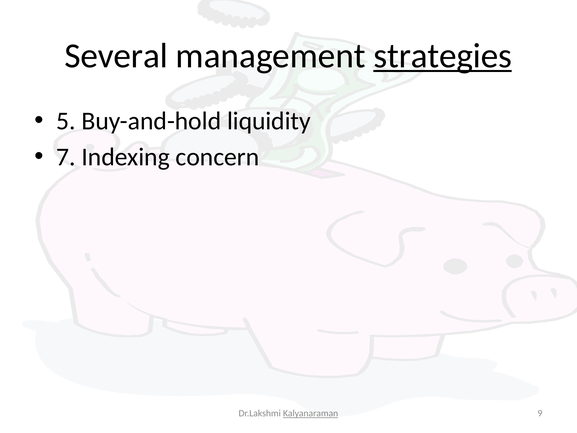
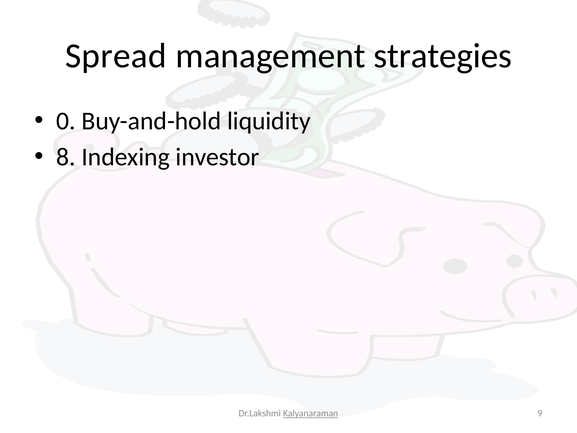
Several: Several -> Spread (116, 56)
strategies underline: present -> none (443, 56)
5: 5 -> 0 (66, 121)
7: 7 -> 8 (66, 157)
concern: concern -> investor (218, 157)
